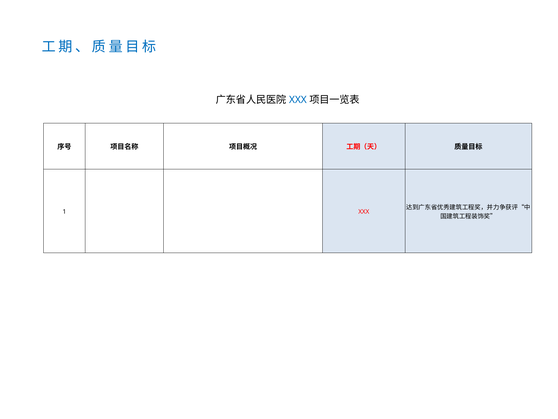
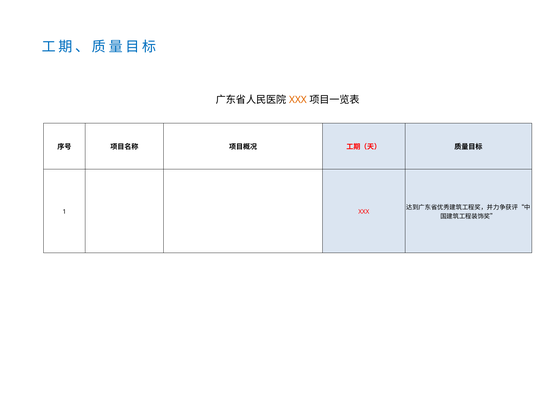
XXX colour: blue -> orange (298, 100)
